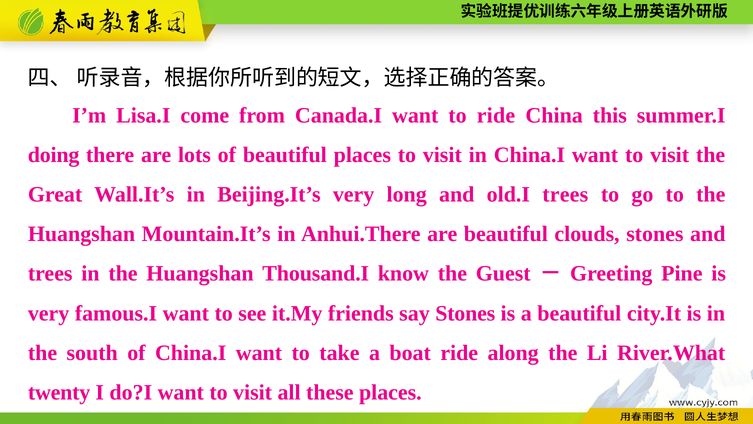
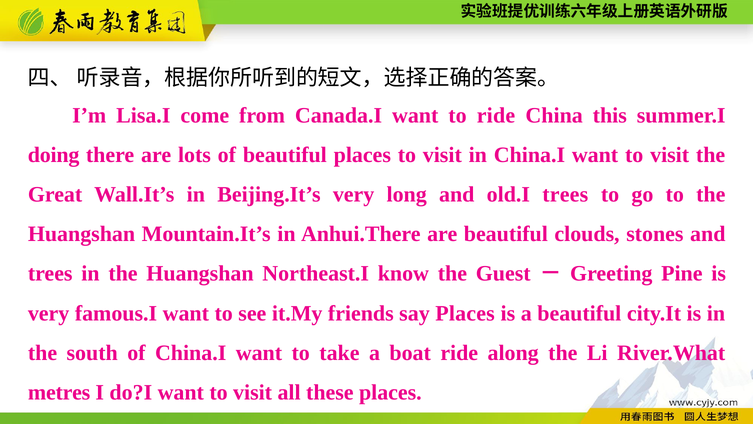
Thousand.I: Thousand.I -> Northeast.I (316, 273)
say Stones: Stones -> Places (465, 313)
twenty: twenty -> metres (59, 392)
